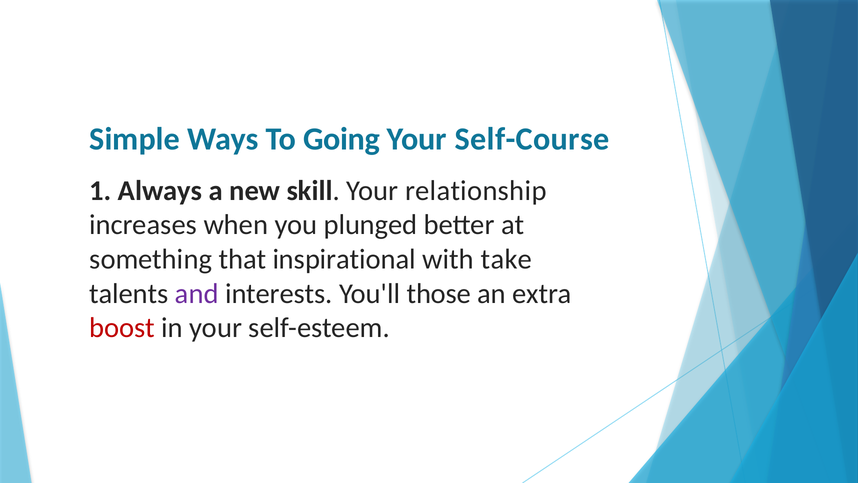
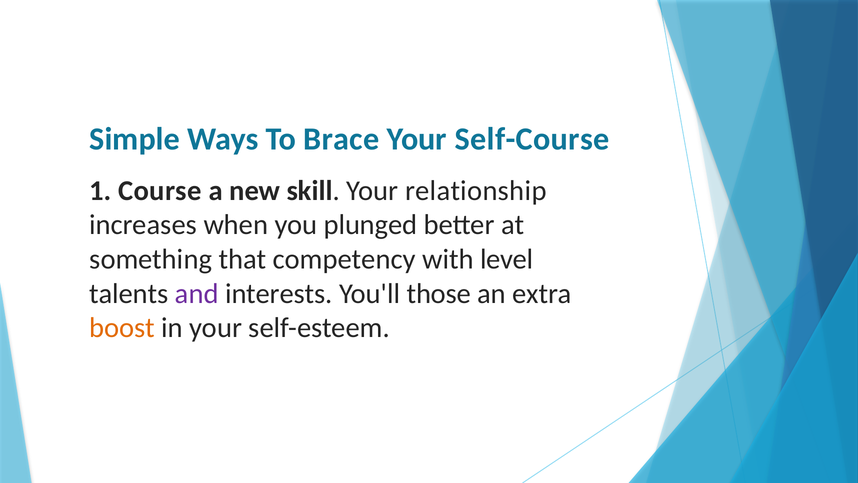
Going: Going -> Brace (341, 139)
Always: Always -> Course (160, 190)
inspirational: inspirational -> competency (344, 259)
take: take -> level (507, 259)
boost colour: red -> orange (122, 328)
